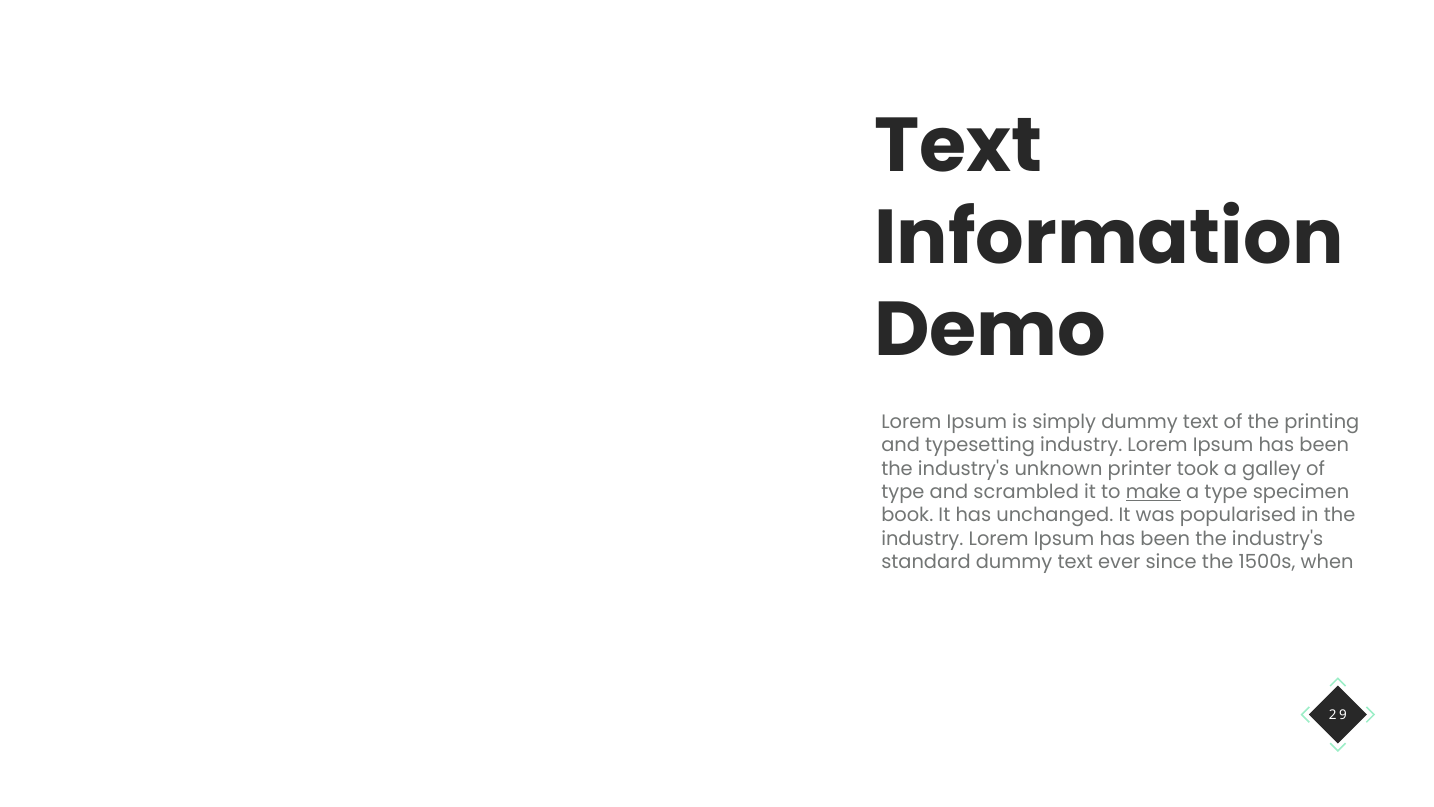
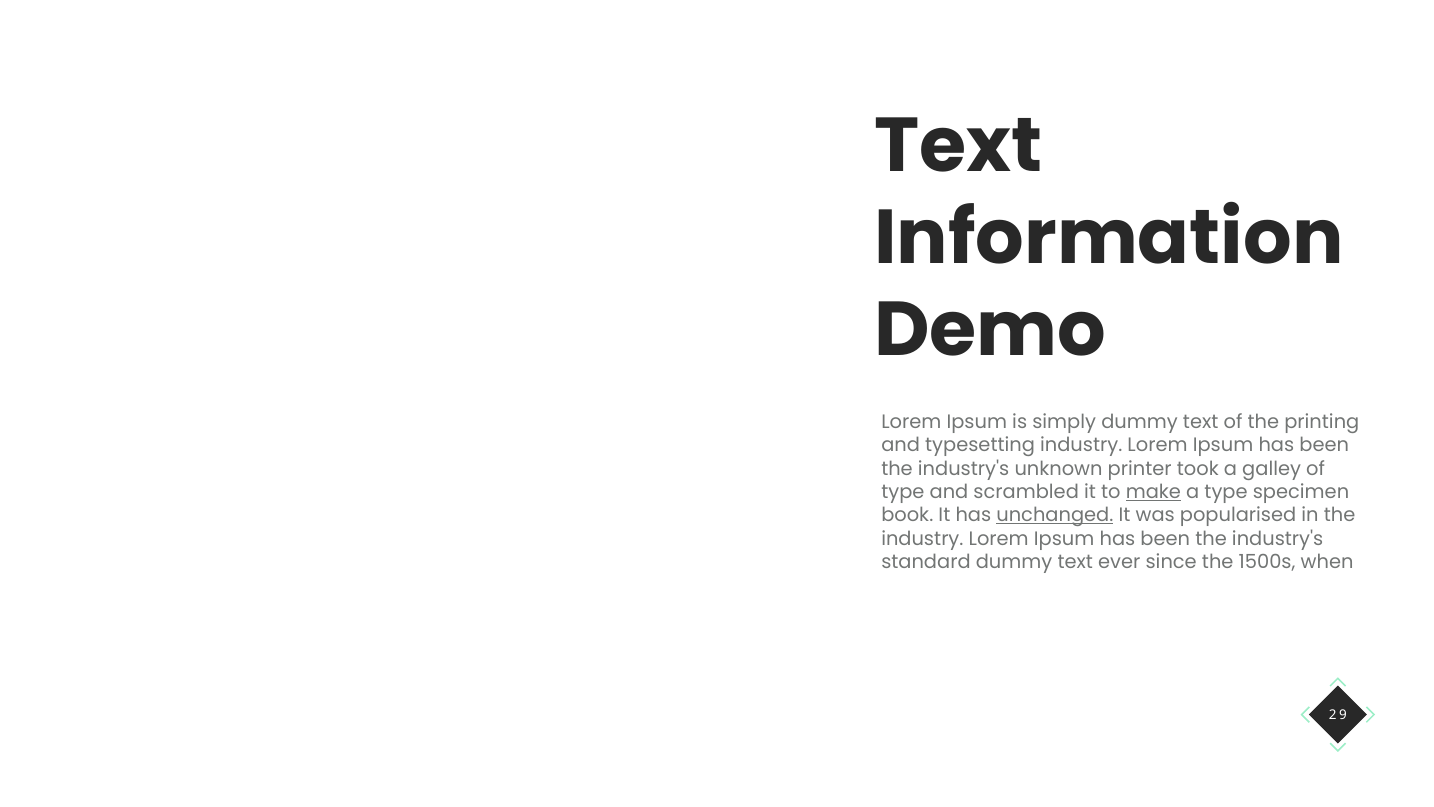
unchanged underline: none -> present (1055, 515)
